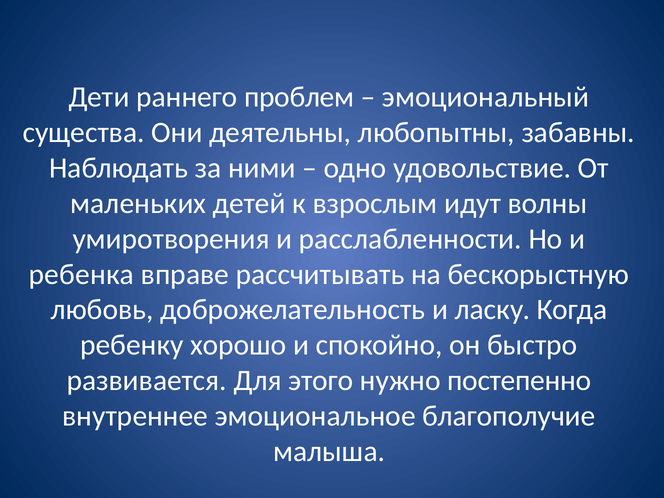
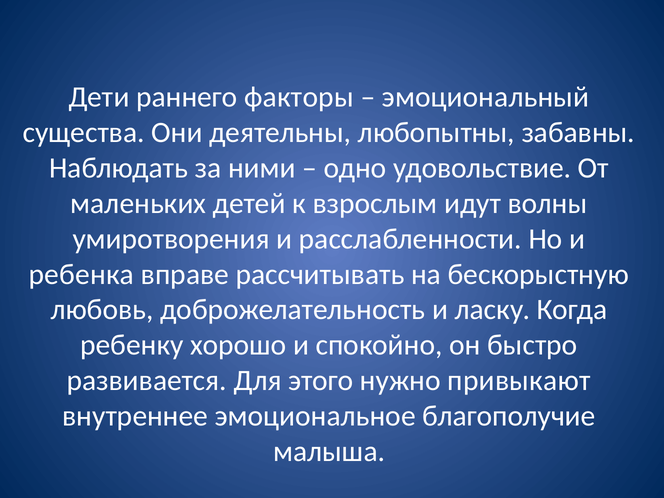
проблем: проблем -> факторы (299, 97)
постепенно: постепенно -> привыкают (519, 381)
